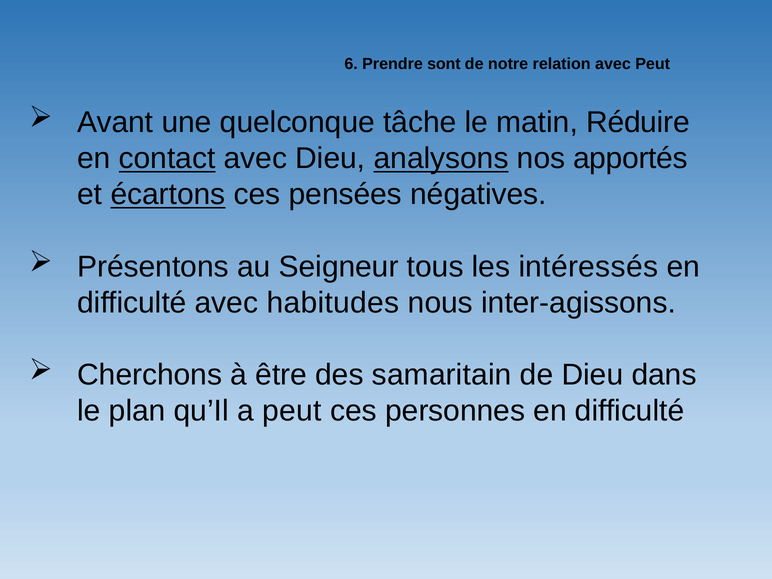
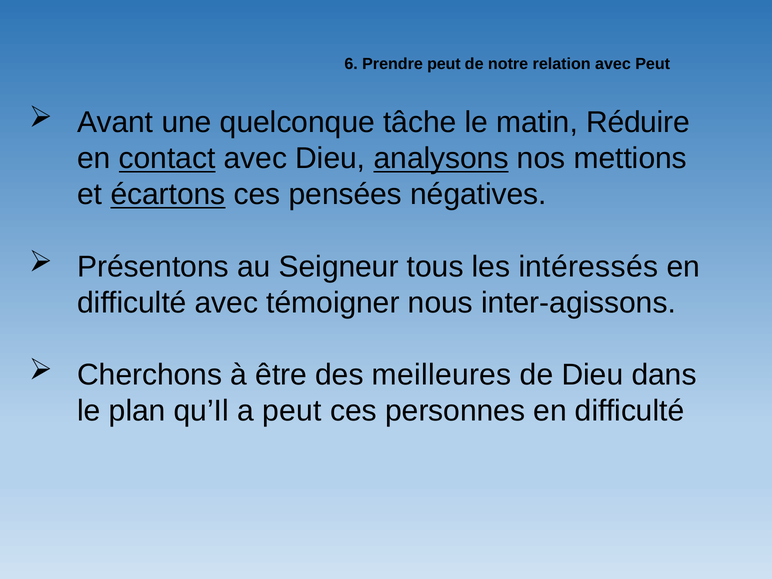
Prendre sont: sont -> peut (444, 64)
apportés: apportés -> mettions (630, 158)
habitudes: habitudes -> témoigner (333, 303)
samaritain: samaritain -> meilleures (442, 375)
